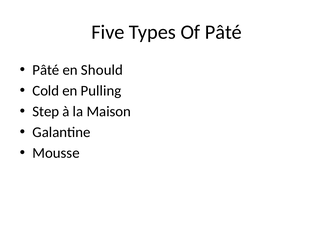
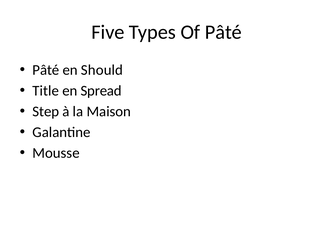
Cold: Cold -> Title (46, 91)
Pulling: Pulling -> Spread (101, 91)
